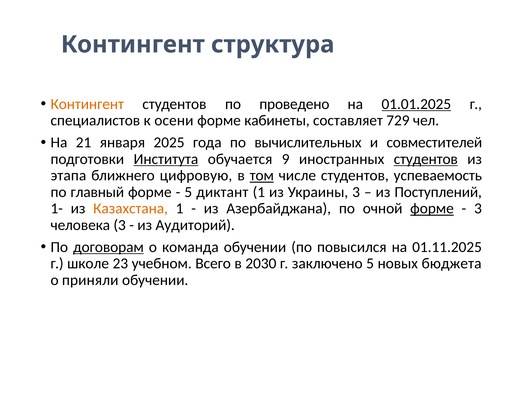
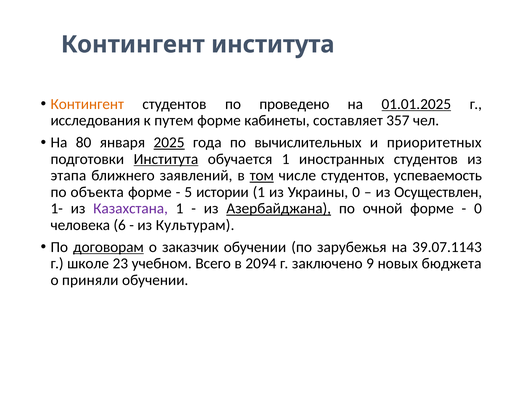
Контингент структура: структура -> института (273, 45)
специалистов: специалистов -> исследования (95, 121)
осени: осени -> путем (174, 121)
729: 729 -> 357 (398, 121)
21: 21 -> 80 (84, 143)
2025 underline: none -> present (169, 143)
совместителей: совместителей -> приоритетных (434, 143)
обучается 9: 9 -> 1 (286, 159)
студентов underline: present -> none (426, 159)
цифровую: цифровую -> заявлений (196, 176)
главный: главный -> объекта (97, 192)
диктант: диктант -> истории (222, 192)
Украины 3: 3 -> 0 (356, 192)
Поступлений: Поступлений -> Осуществлен (438, 192)
Казахстана colour: orange -> purple (131, 209)
Азербайджана underline: none -> present (279, 209)
форме underline: present -> none (432, 209)
3: 3 -> 0 (478, 209)
человека 3: 3 -> 6 (120, 225)
Аудиторий: Аудиторий -> Культурам (195, 225)
команда: команда -> заказчик (190, 247)
повысился: повысился -> зарубежья (352, 247)
01.11.2025: 01.11.2025 -> 39.07.1143 (447, 247)
2030: 2030 -> 2094 (261, 264)
заключено 5: 5 -> 9 (370, 264)
